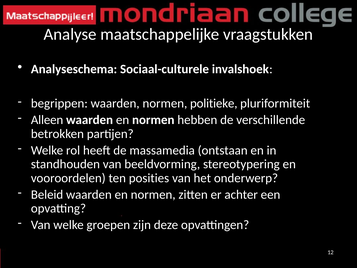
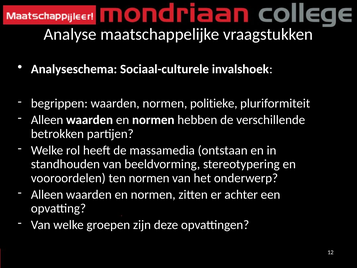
ten posities: posities -> normen (149, 178)
Beleid: Beleid -> Alleen (47, 194)
